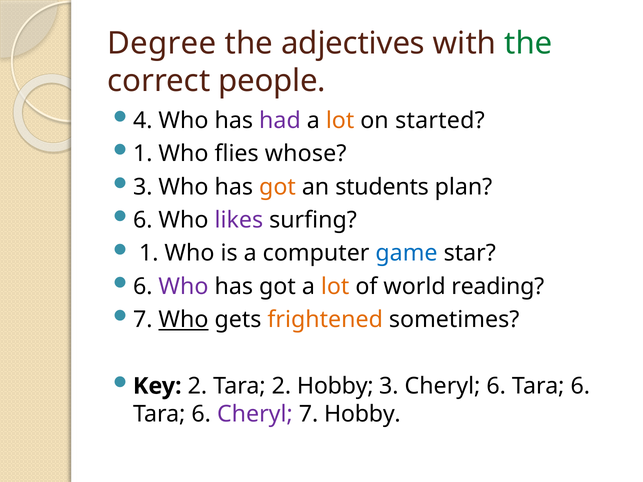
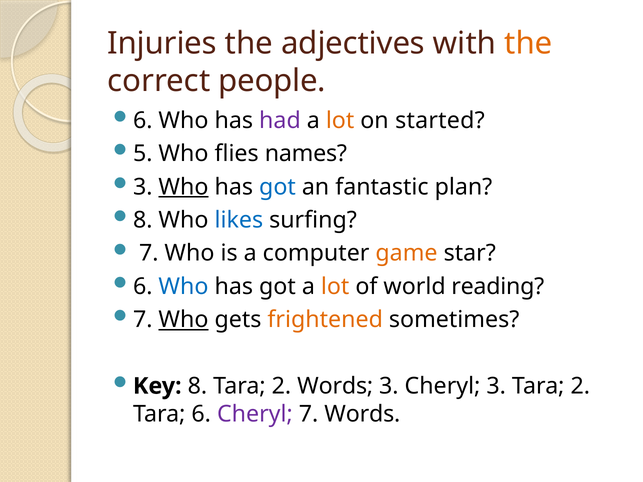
Degree: Degree -> Injuries (162, 43)
the colour: green -> orange (528, 43)
4: 4 -> 6 (143, 121)
1: 1 -> 5 (143, 154)
whose: whose -> names (306, 154)
Who underline: none -> present (183, 187)
got colour: orange -> blue (277, 187)
students: students -> fantastic (382, 187)
6: 6 -> 8 (143, 220)
likes colour: purple -> blue (239, 220)
1: 1 -> 7 (149, 253)
game colour: blue -> orange (407, 253)
Who colour: purple -> blue (183, 287)
Key 2: 2 -> 8 (197, 386)
2 Hobby: Hobby -> Words (335, 386)
Cheryl 6: 6 -> 3 (496, 386)
6: 6 -> 2 (580, 386)
7 Hobby: Hobby -> Words (362, 414)
